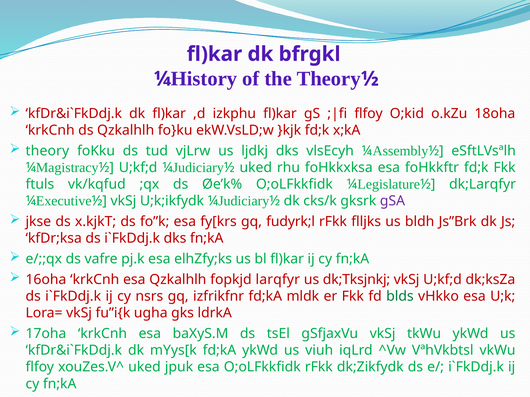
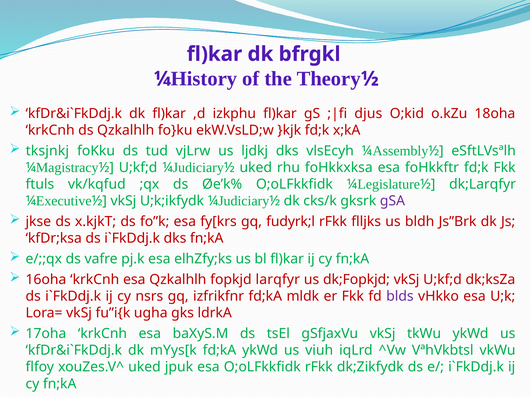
flfoy: flfoy -> djus (368, 114)
theory: theory -> tksjnkj (47, 151)
dk;Tksjnkj: dk;Tksjnkj -> dk;Fopkjd (356, 280)
blds colour: green -> purple (400, 297)
